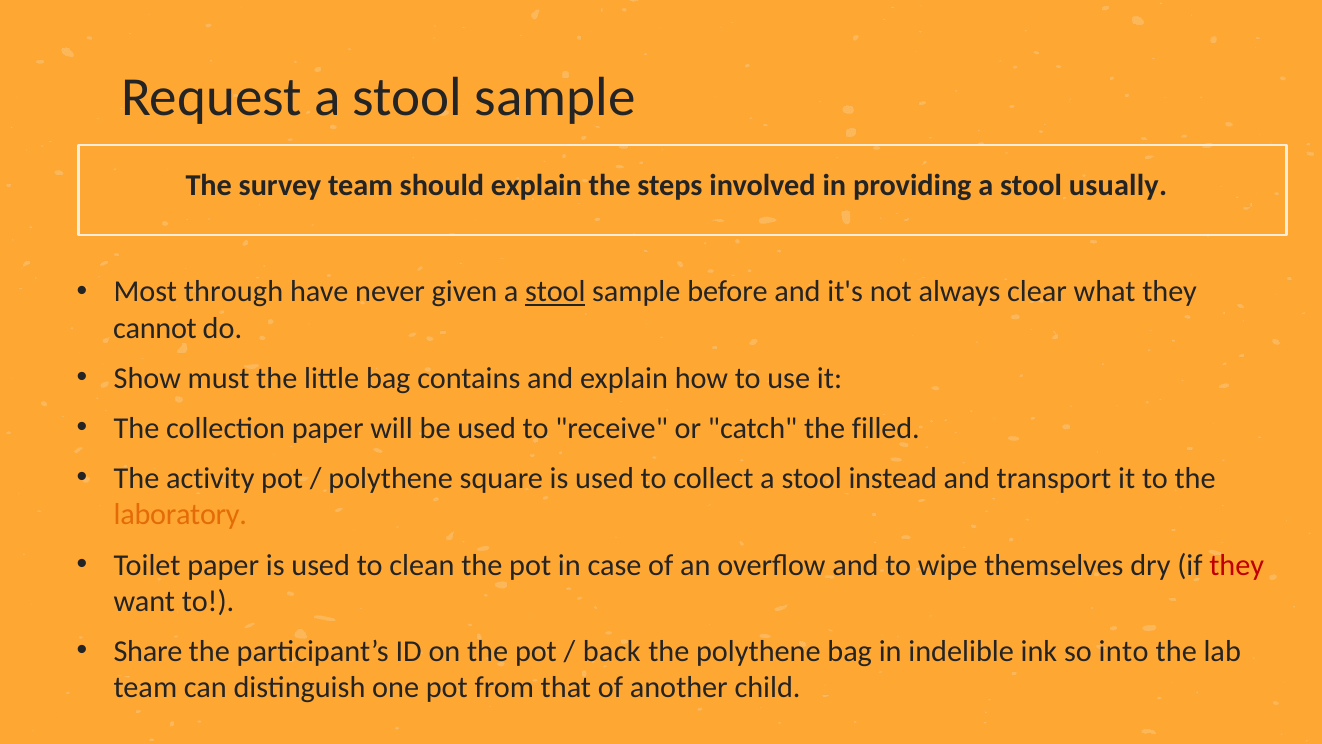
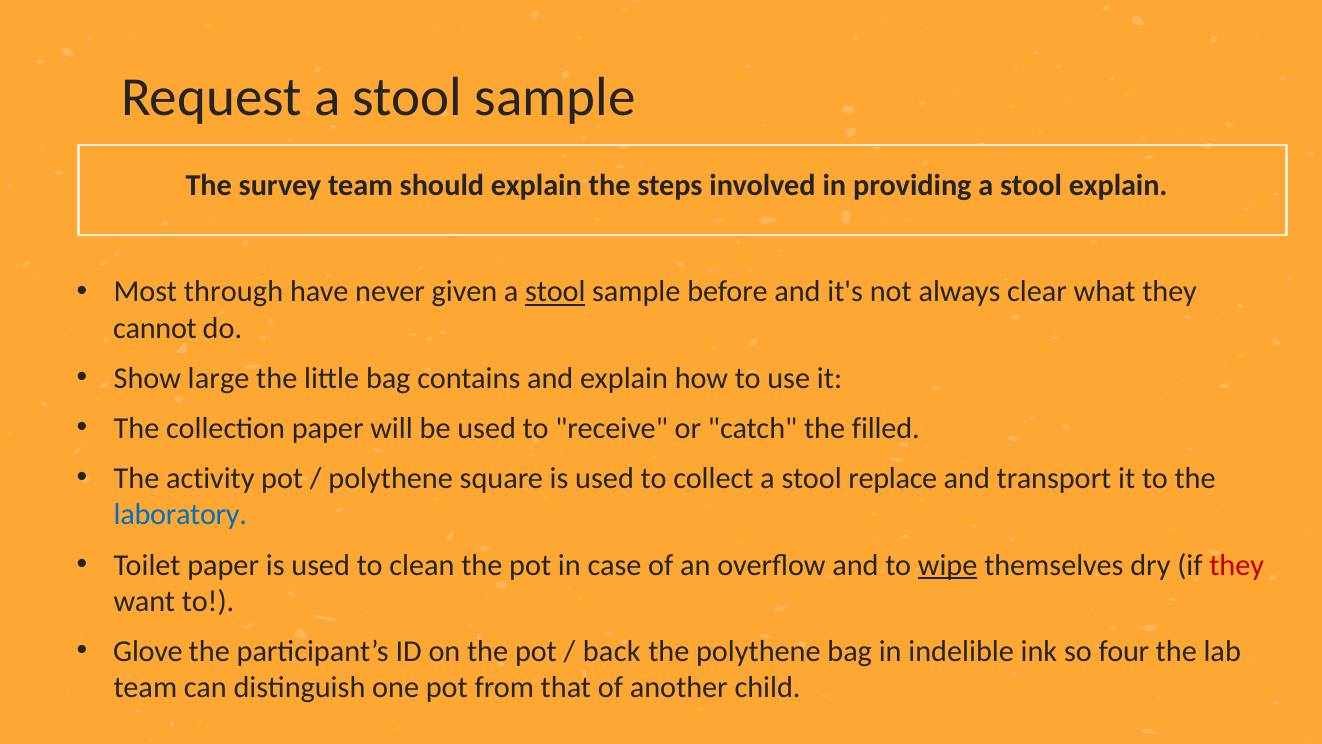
stool usually: usually -> explain (1118, 186)
must: must -> large (219, 378)
instead: instead -> replace (893, 478)
laboratory colour: orange -> blue (180, 515)
wipe underline: none -> present (948, 565)
Share: Share -> Glove (148, 651)
into: into -> four (1124, 651)
